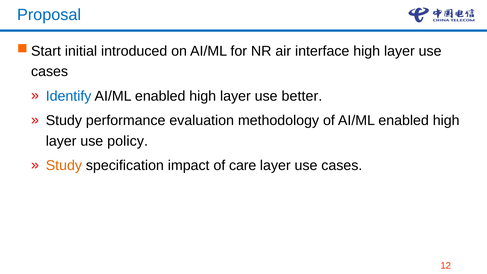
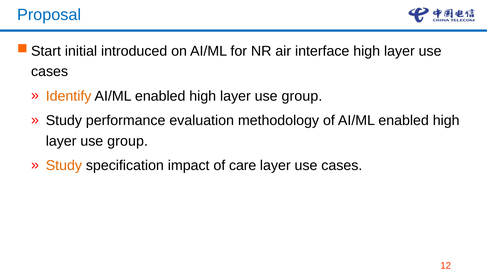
Identify colour: blue -> orange (69, 96)
better: better -> group (302, 96)
policy: policy -> group (128, 141)
